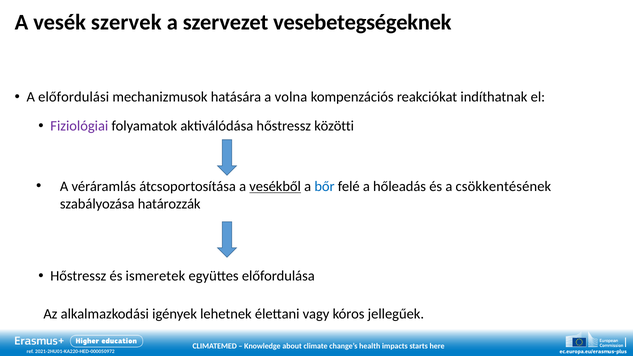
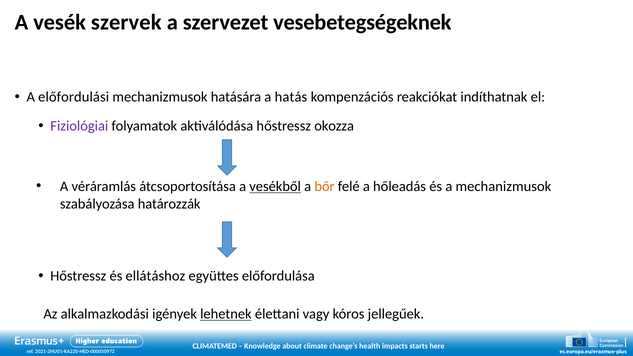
volna: volna -> hatás (291, 97)
közötti: közötti -> okozza (334, 126)
bőr colour: blue -> orange (325, 186)
a csökkentésének: csökkentésének -> mechanizmusok (503, 186)
ismeretek: ismeretek -> ellátáshoz (155, 276)
lehetnek underline: none -> present (226, 314)
